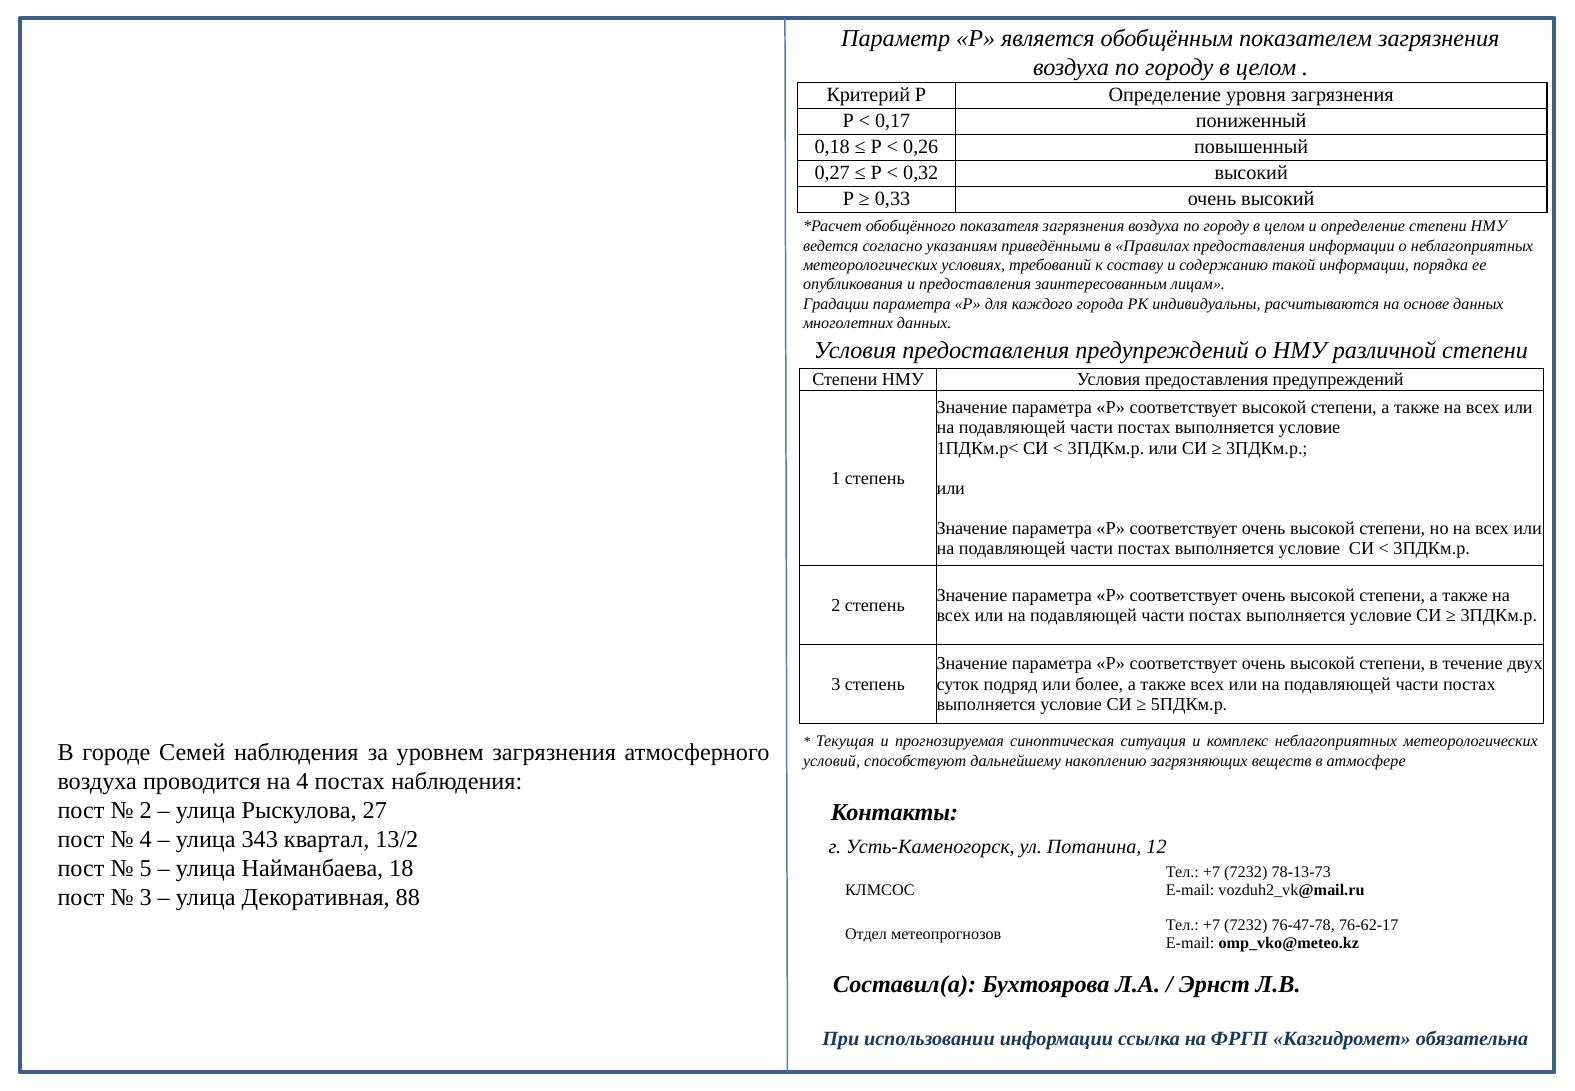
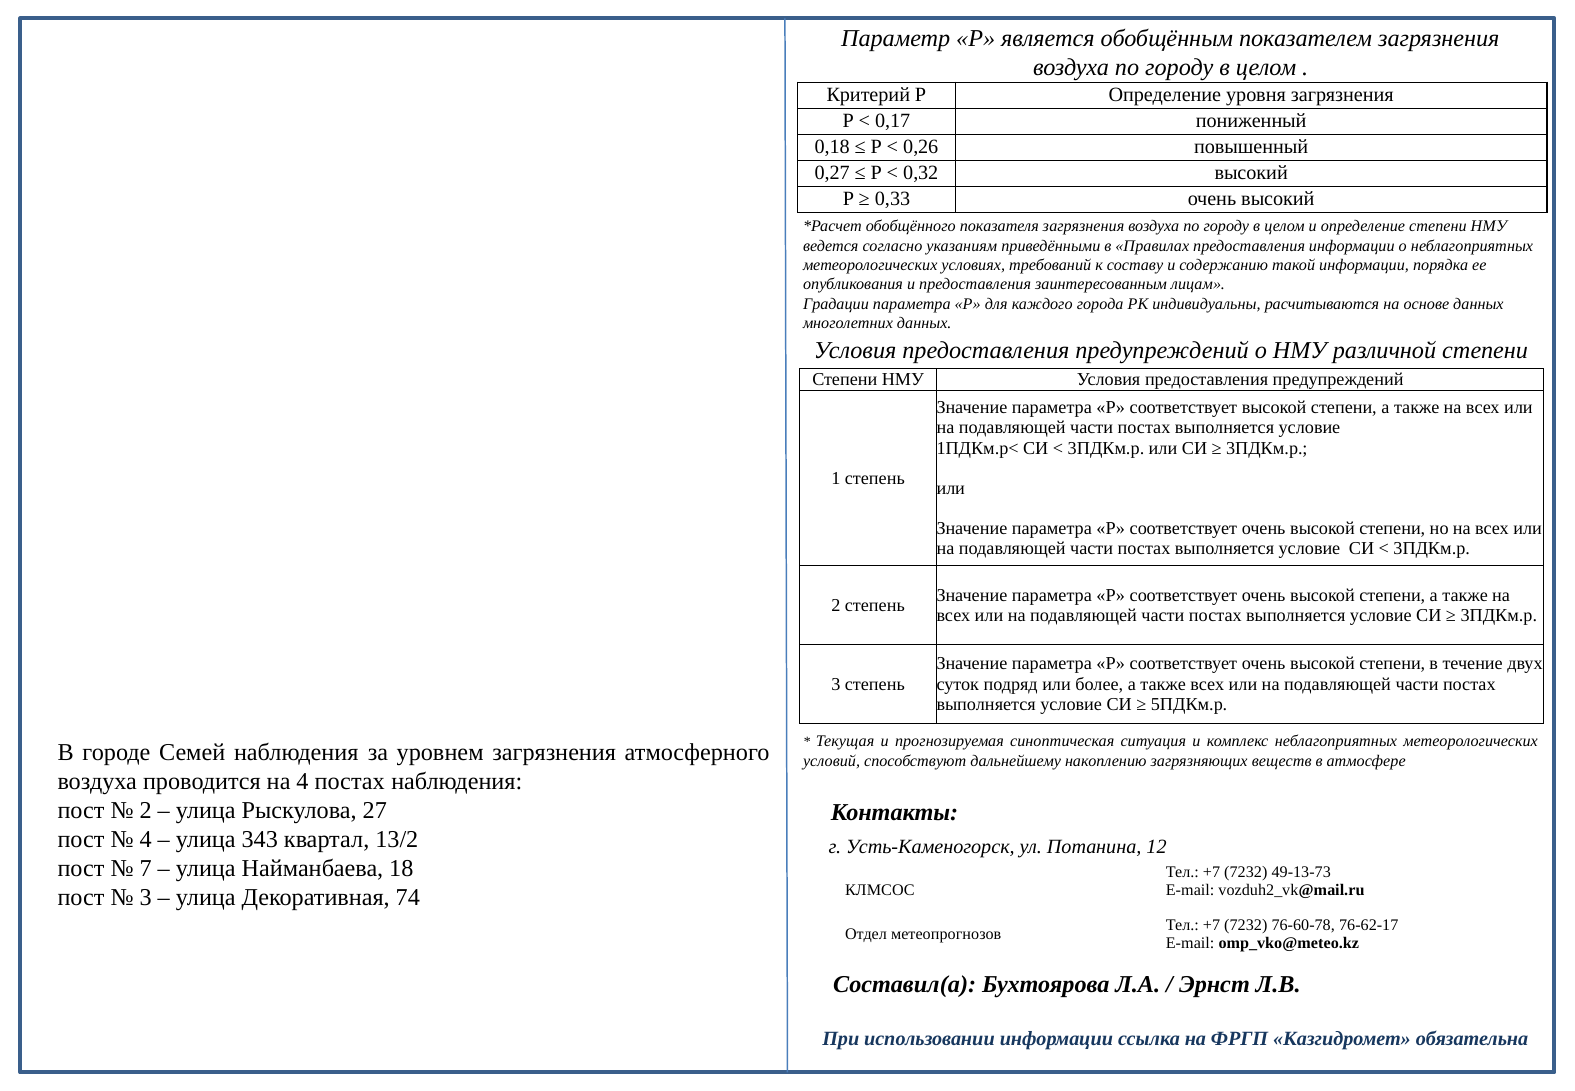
5: 5 -> 7 (146, 868)
78-13-73: 78-13-73 -> 49-13-73 (1301, 872)
88: 88 -> 74 (408, 897)
76-47-78: 76-47-78 -> 76-60-78 (1303, 925)
